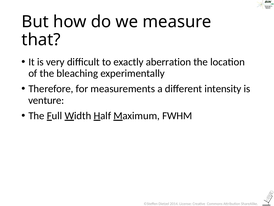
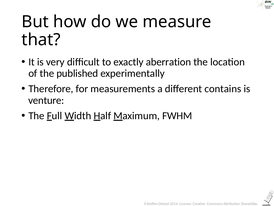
bleaching: bleaching -> published (77, 73)
intensity: intensity -> contains (223, 89)
